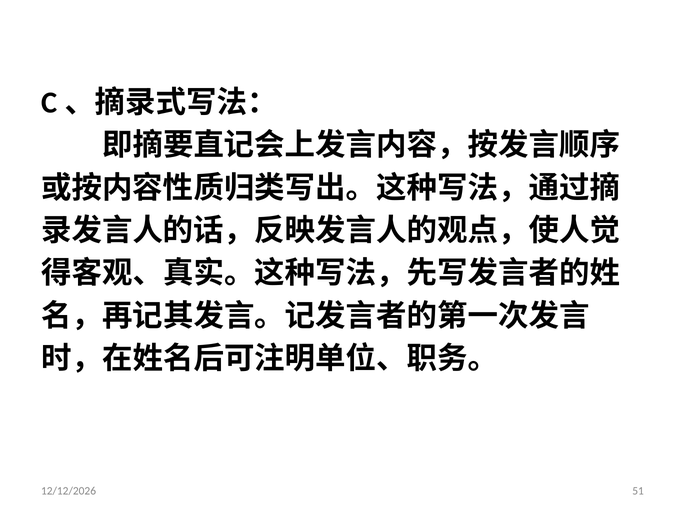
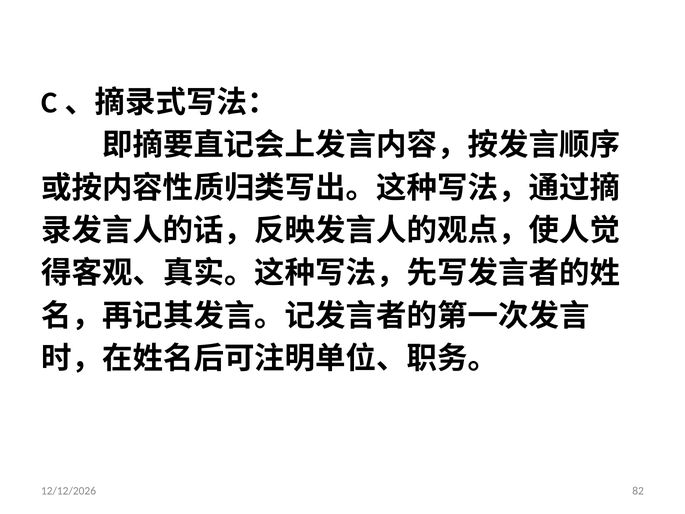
51: 51 -> 82 (638, 491)
